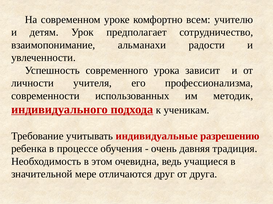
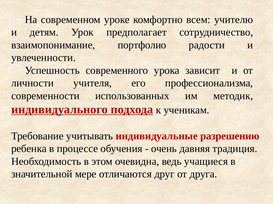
альманахи: альманахи -> портфолио (142, 45)
